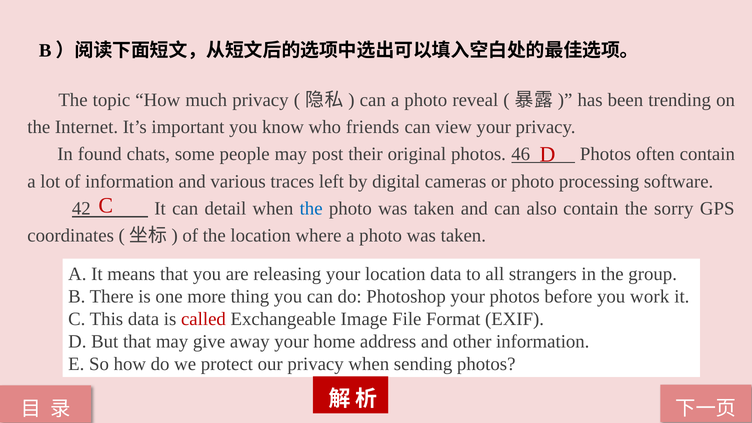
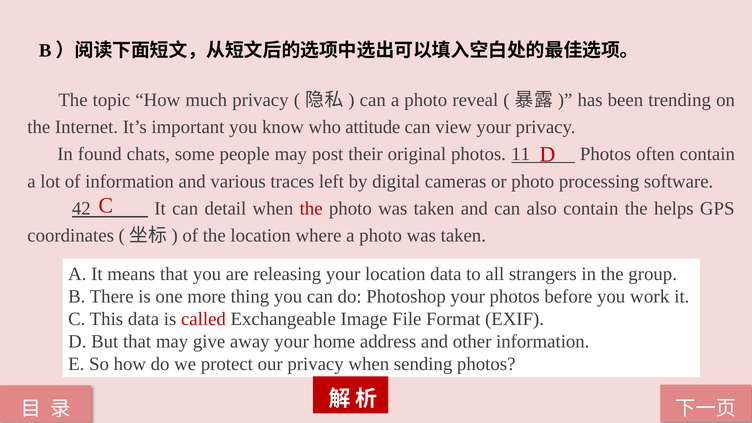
friends: friends -> attitude (373, 127)
46: 46 -> 11 (521, 154)
the colour: blue -> red (311, 208)
sorry: sorry -> helps (674, 208)
